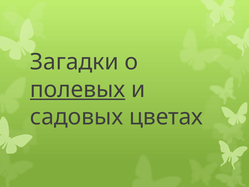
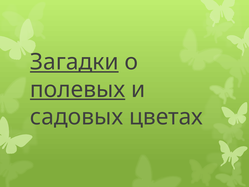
Загадки underline: none -> present (74, 62)
